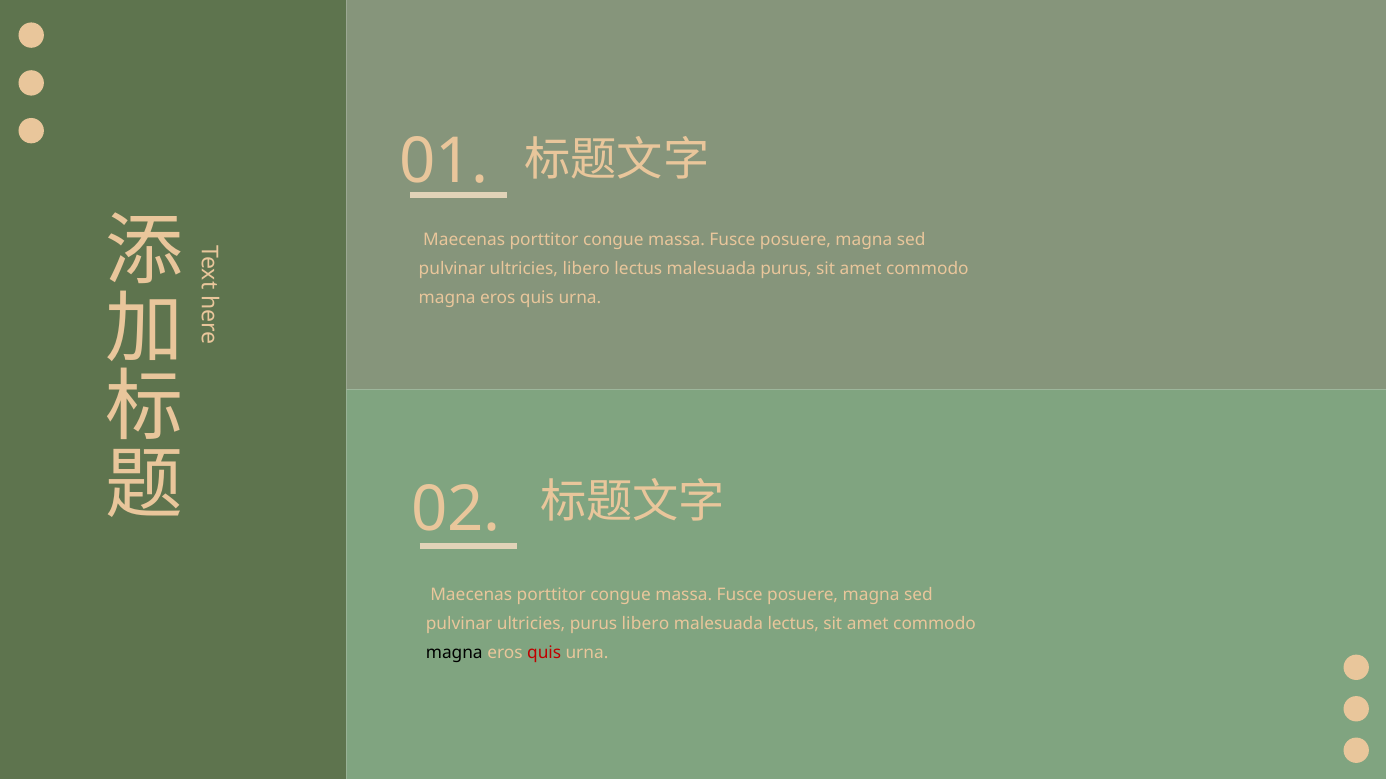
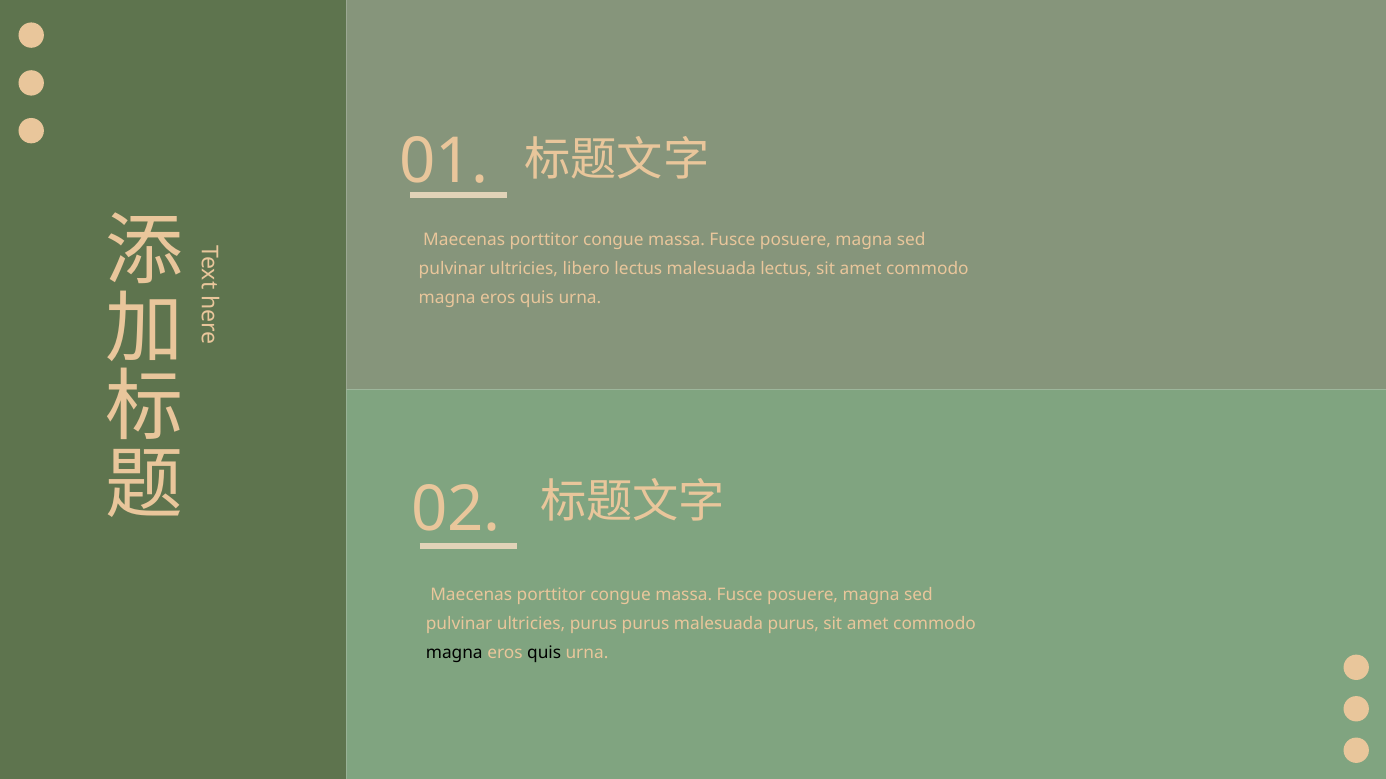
malesuada purus: purus -> lectus (786, 269)
purus libero: libero -> purus (645, 624)
malesuada lectus: lectus -> purus (793, 624)
quis colour: red -> black (544, 653)
